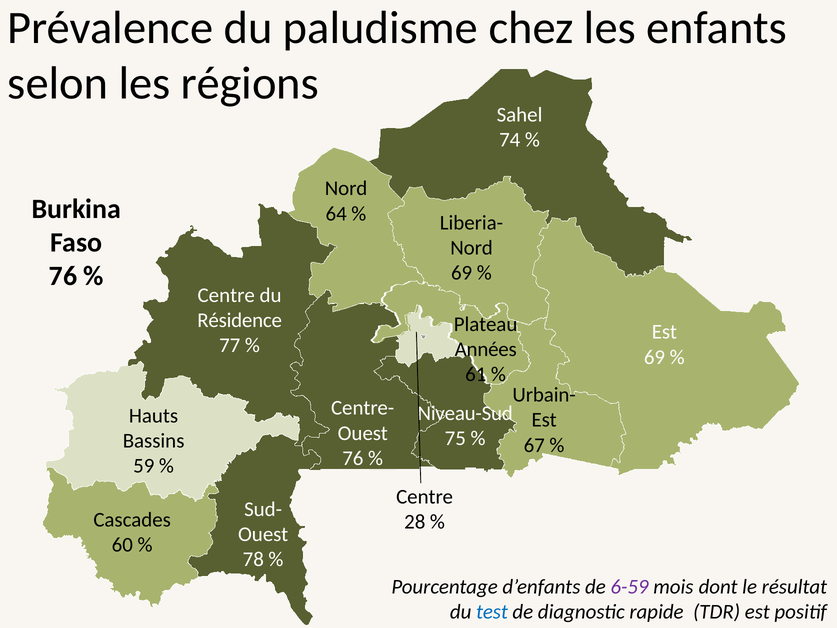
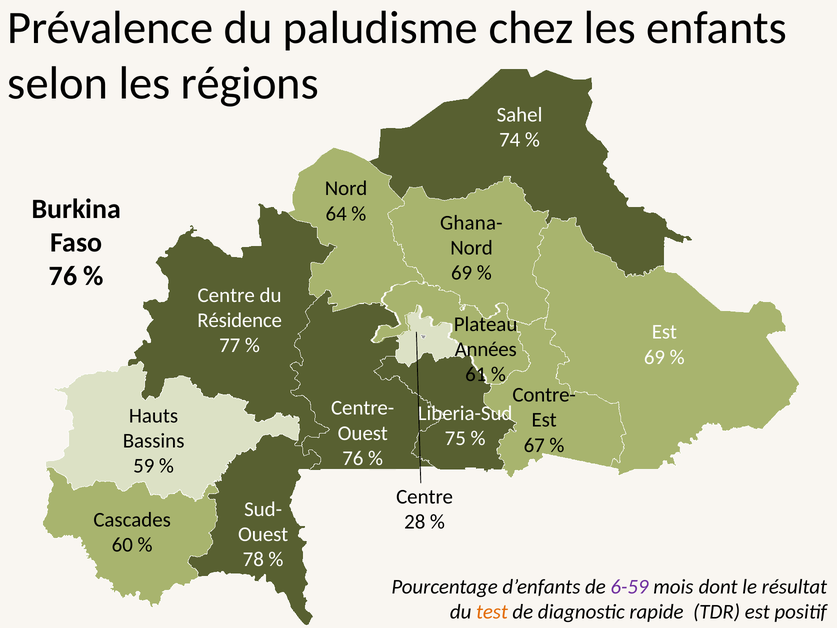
Liberia-: Liberia- -> Ghana- (471, 223)
Urbain-: Urbain- -> Contre- (544, 395)
Niveau-Sud: Niveau-Sud -> Liberia-Sud (465, 413)
test colour: blue -> orange (492, 612)
